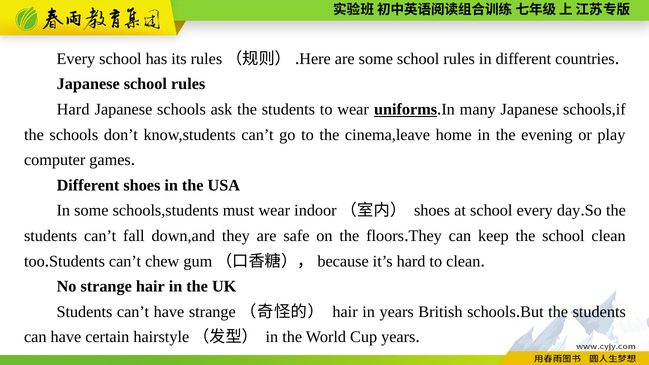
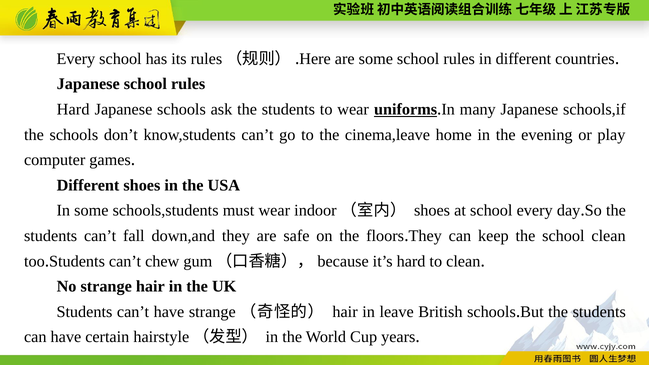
in years: years -> leave (397, 312)
